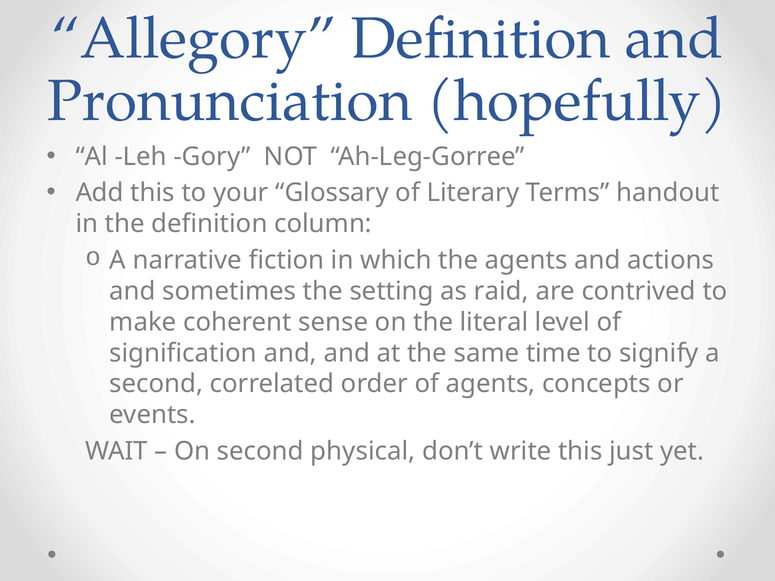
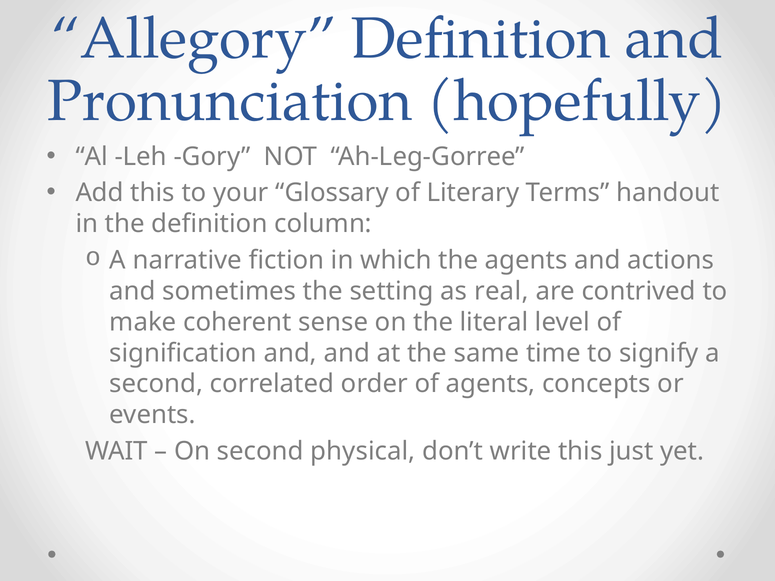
raid: raid -> real (501, 291)
